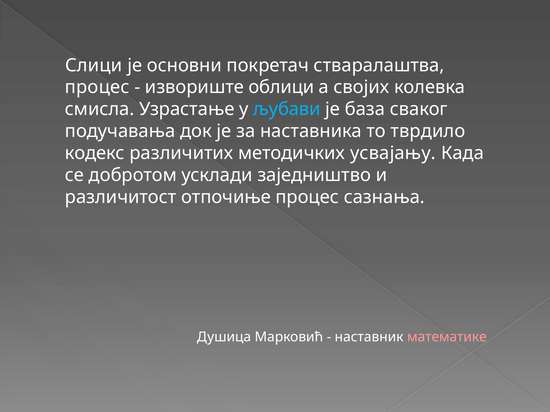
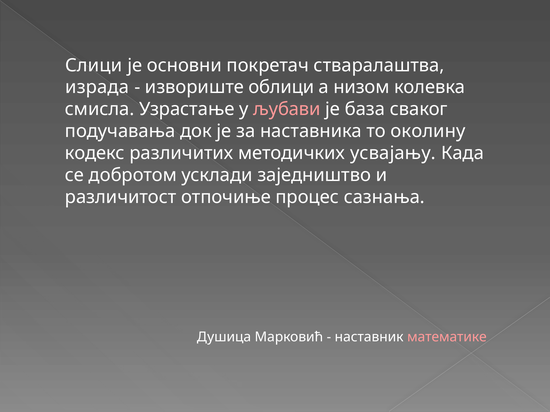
процес: процес -> израда (97, 87)
својих: својих -> низом (362, 87)
љубави colour: light blue -> pink (287, 109)
тврдило: тврдило -> околину (428, 131)
